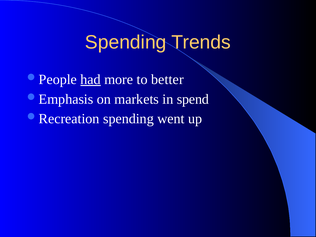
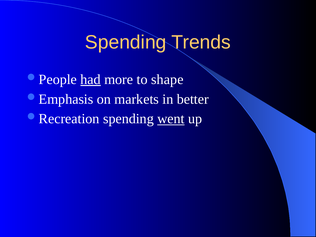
better: better -> shape (167, 79)
spend: spend -> better (193, 99)
went underline: none -> present (171, 119)
